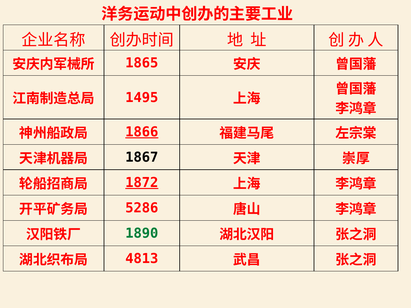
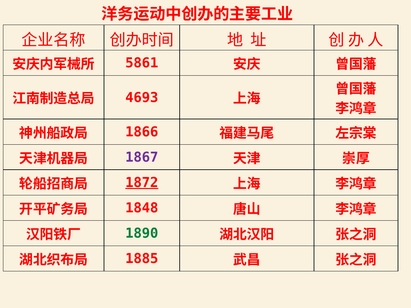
1865: 1865 -> 5861 (142, 63)
1495: 1495 -> 4693 (142, 98)
1866 underline: present -> none (142, 132)
1867 colour: black -> purple (142, 157)
5286: 5286 -> 1848 (142, 208)
4813: 4813 -> 1885 (142, 259)
